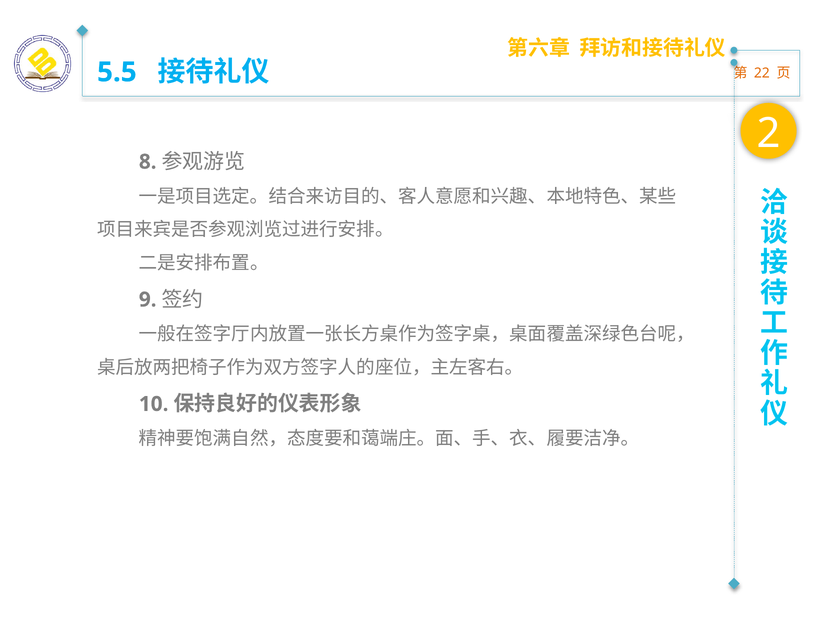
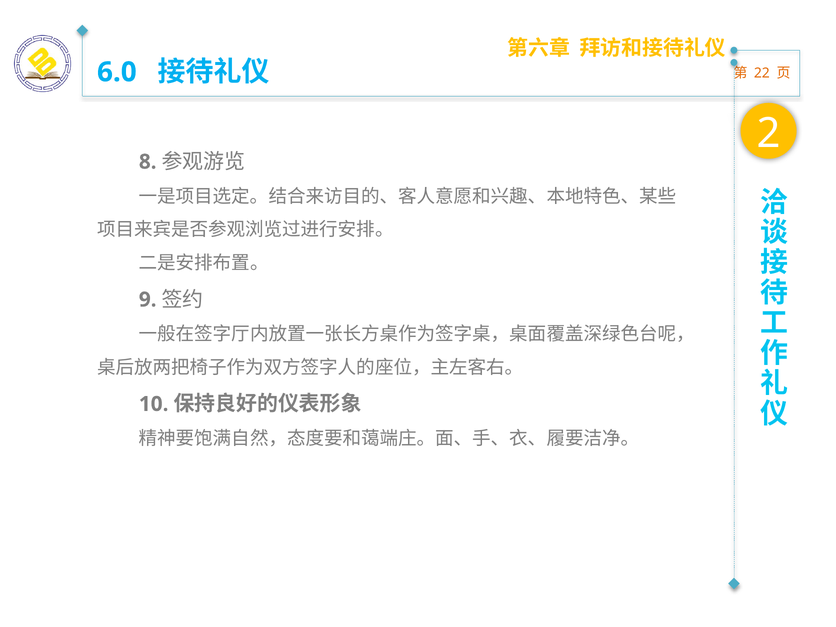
5.5: 5.5 -> 6.0 (117, 72)
